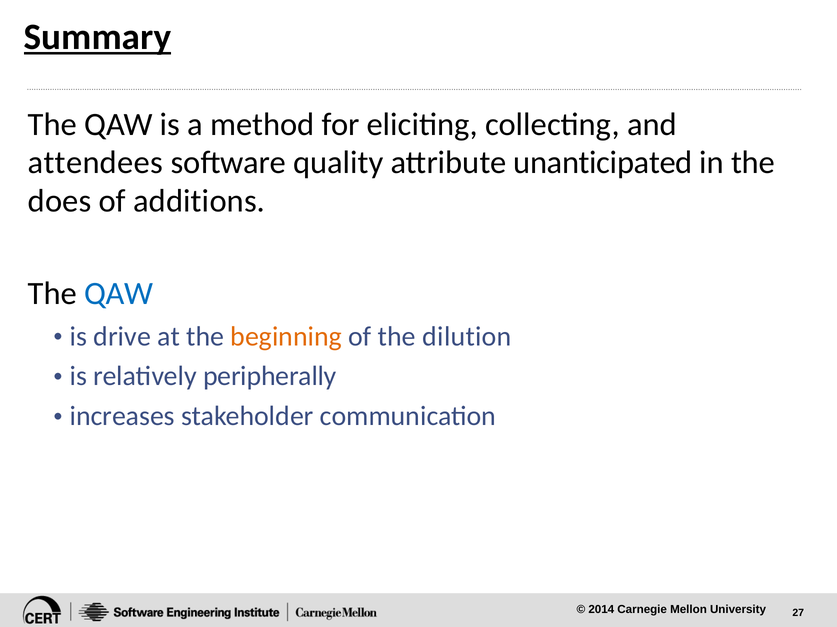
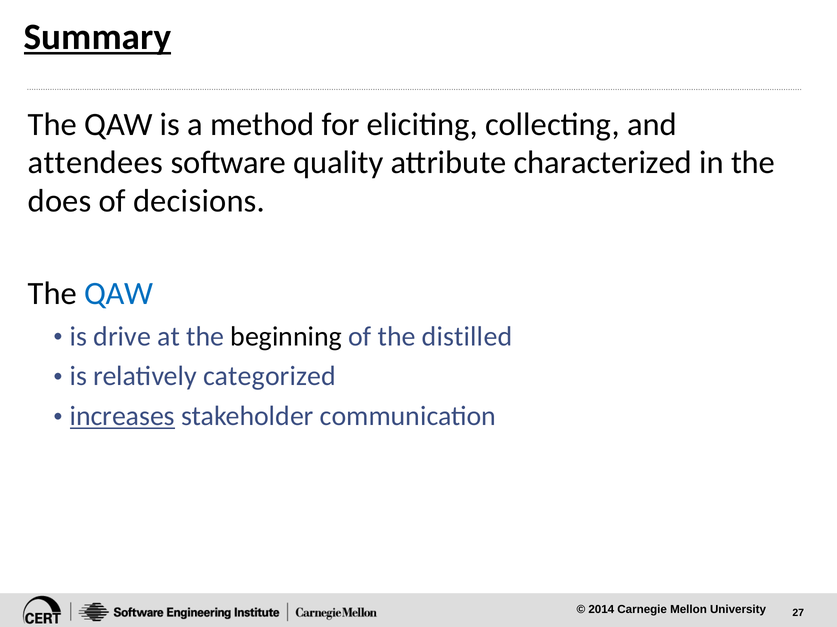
unanticipated: unanticipated -> characterized (603, 163)
additions: additions -> decisions (199, 201)
beginning colour: orange -> black (286, 337)
dilution: dilution -> distilled (467, 337)
peripherally: peripherally -> categorized (270, 377)
increases underline: none -> present (122, 417)
